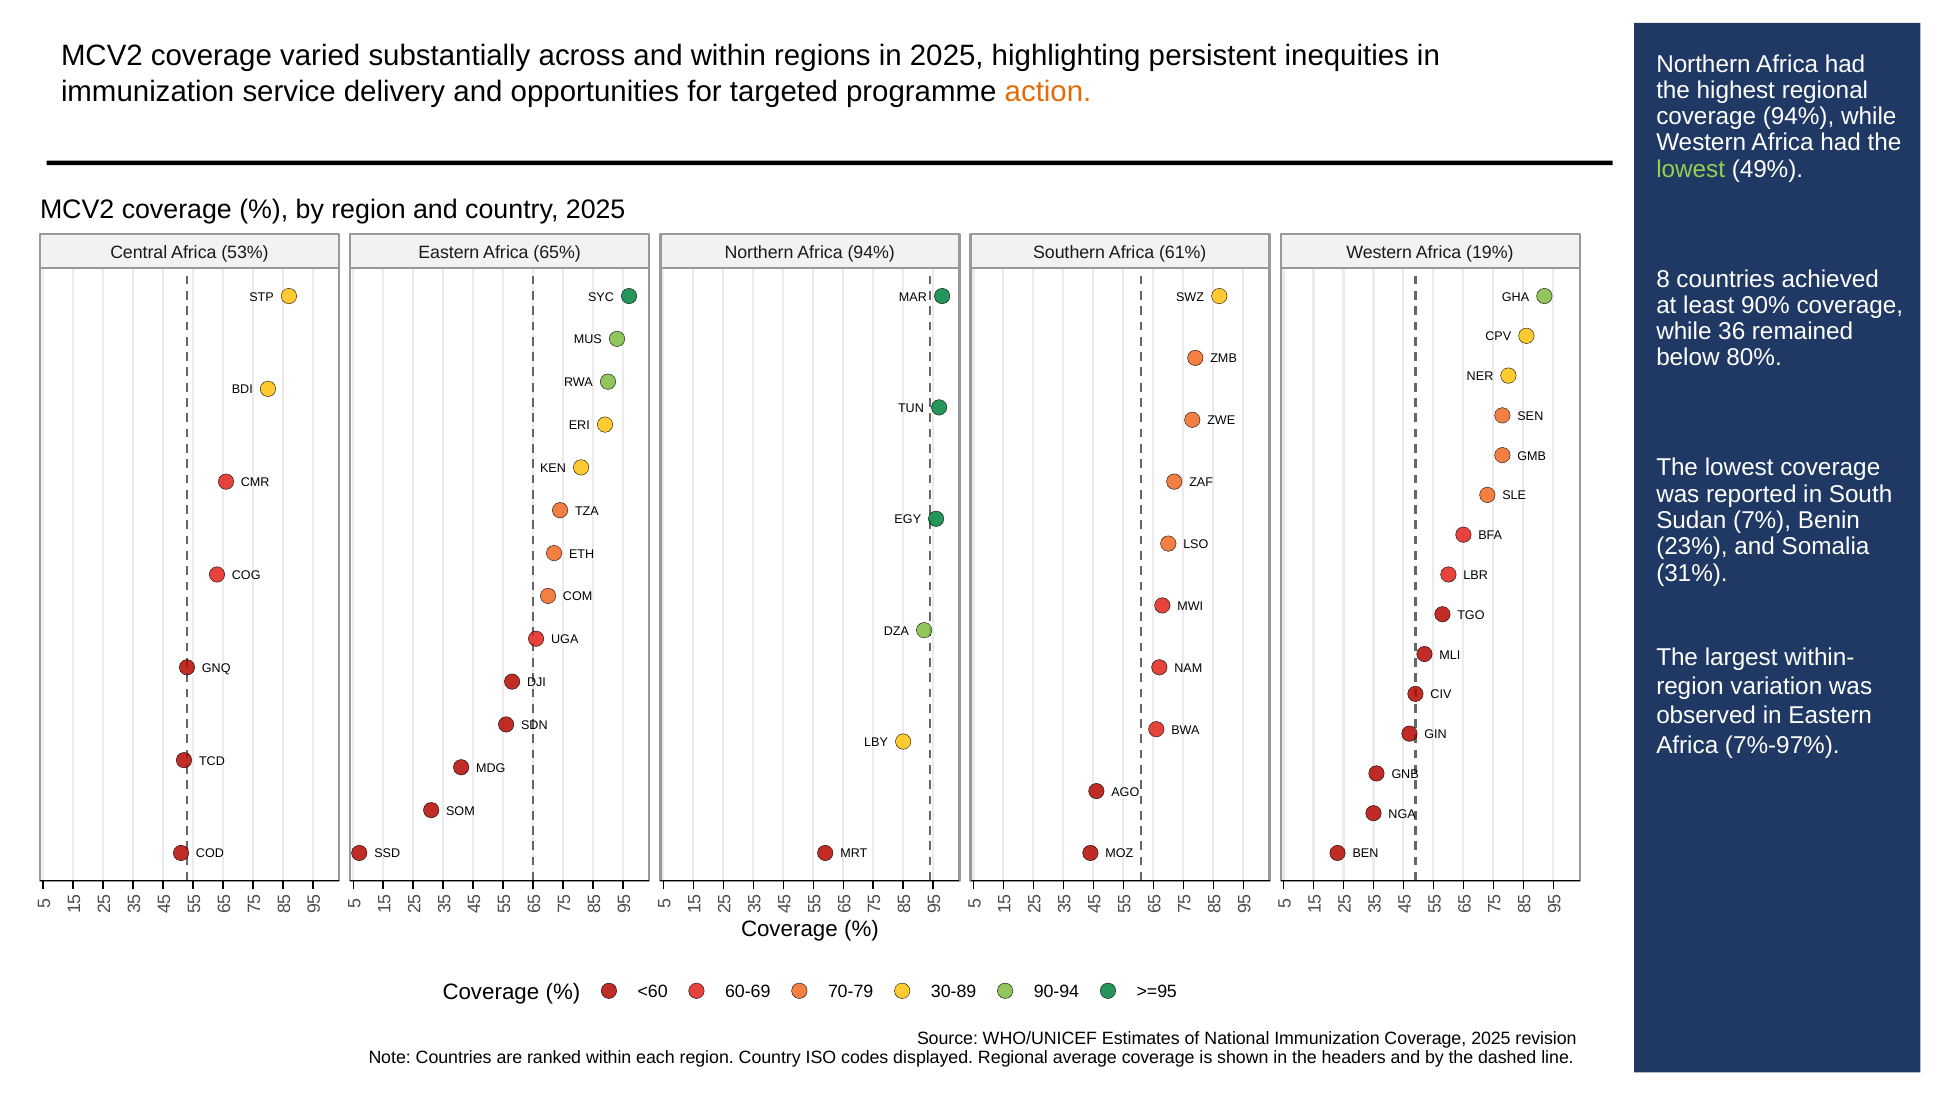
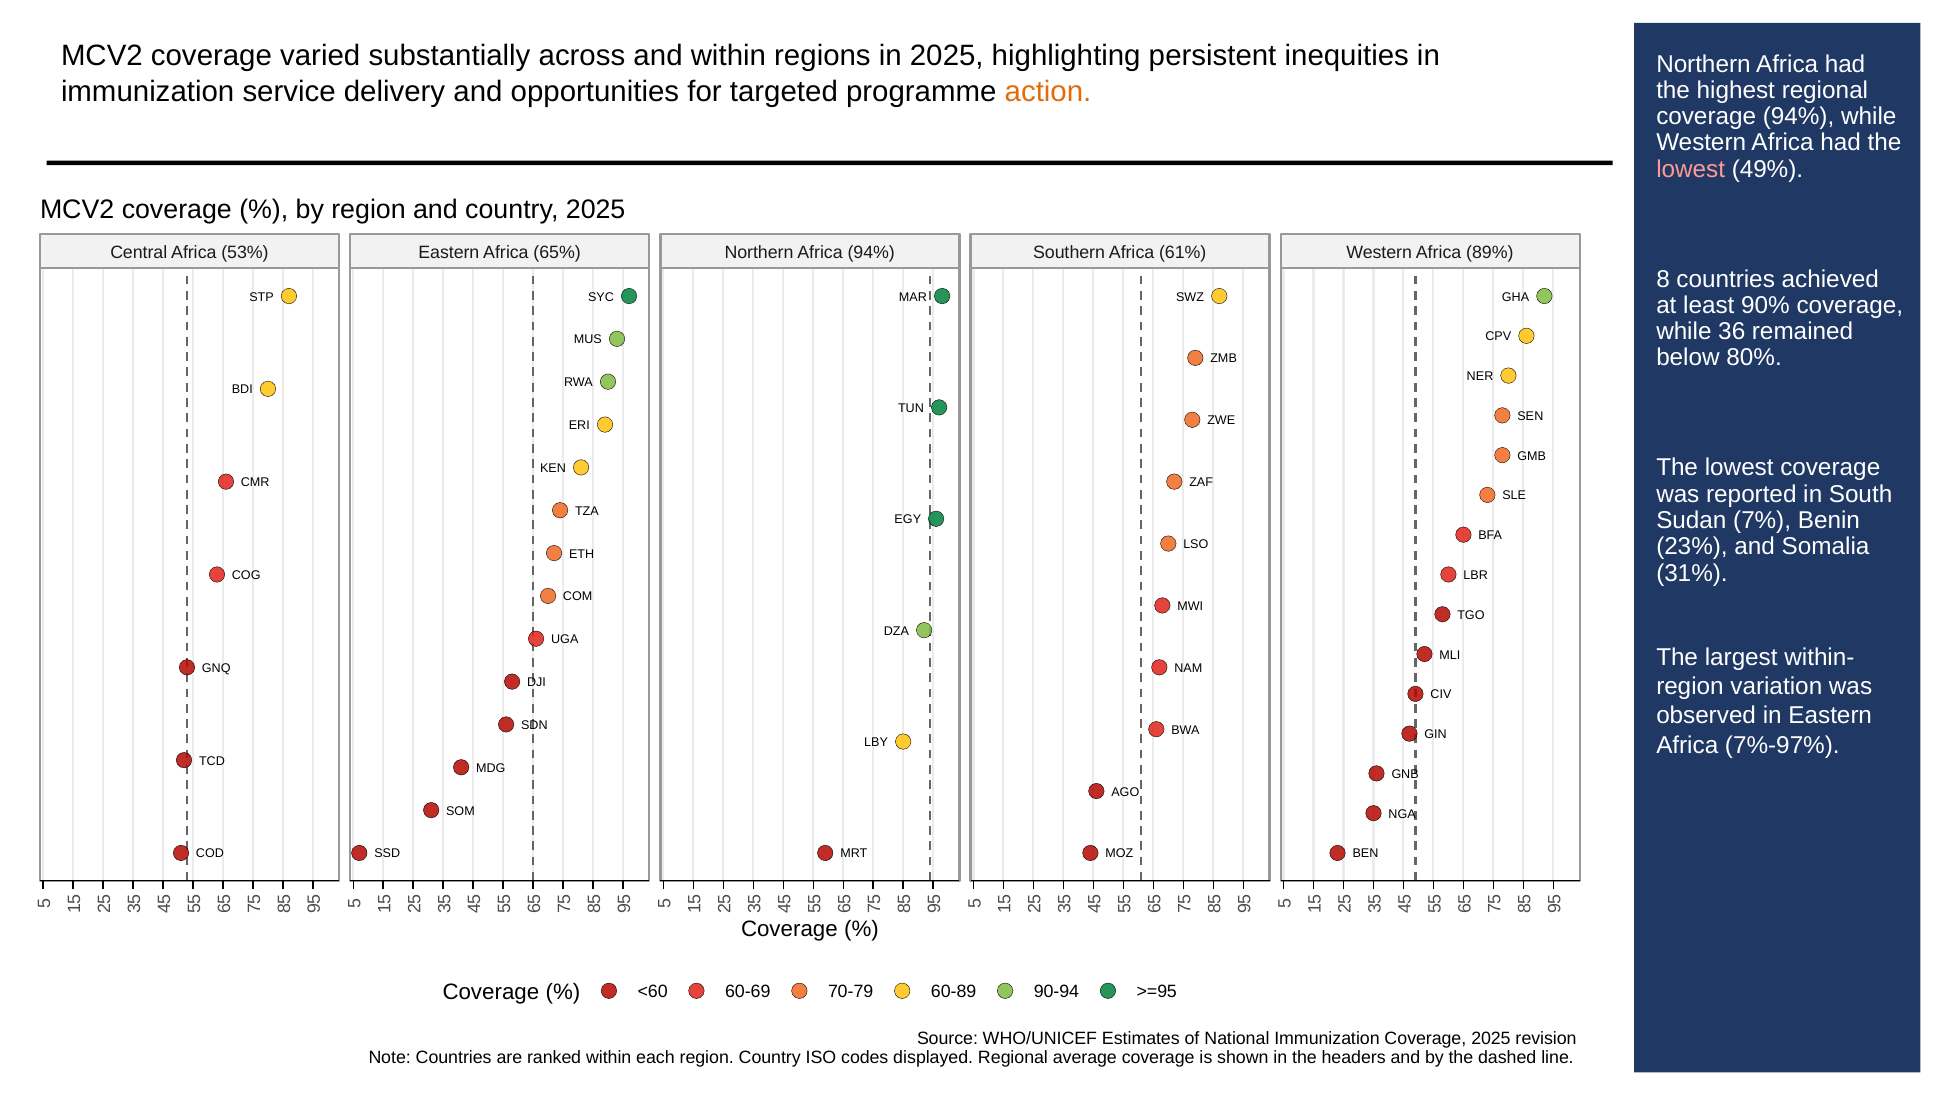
lowest colour: light green -> pink (1691, 169)
19%: 19% -> 89% (1490, 252)
30-89: 30-89 -> 60-89 (954, 992)
